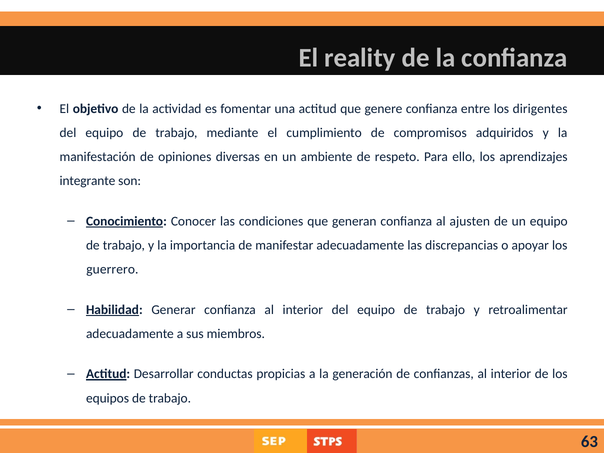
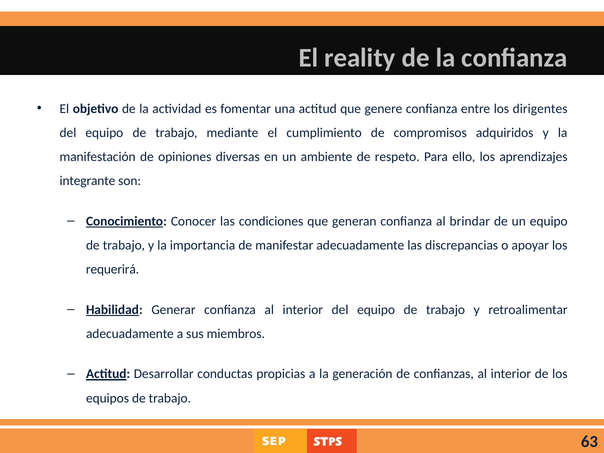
ajusten: ajusten -> brindar (470, 221)
guerrero: guerrero -> requerirá (113, 269)
